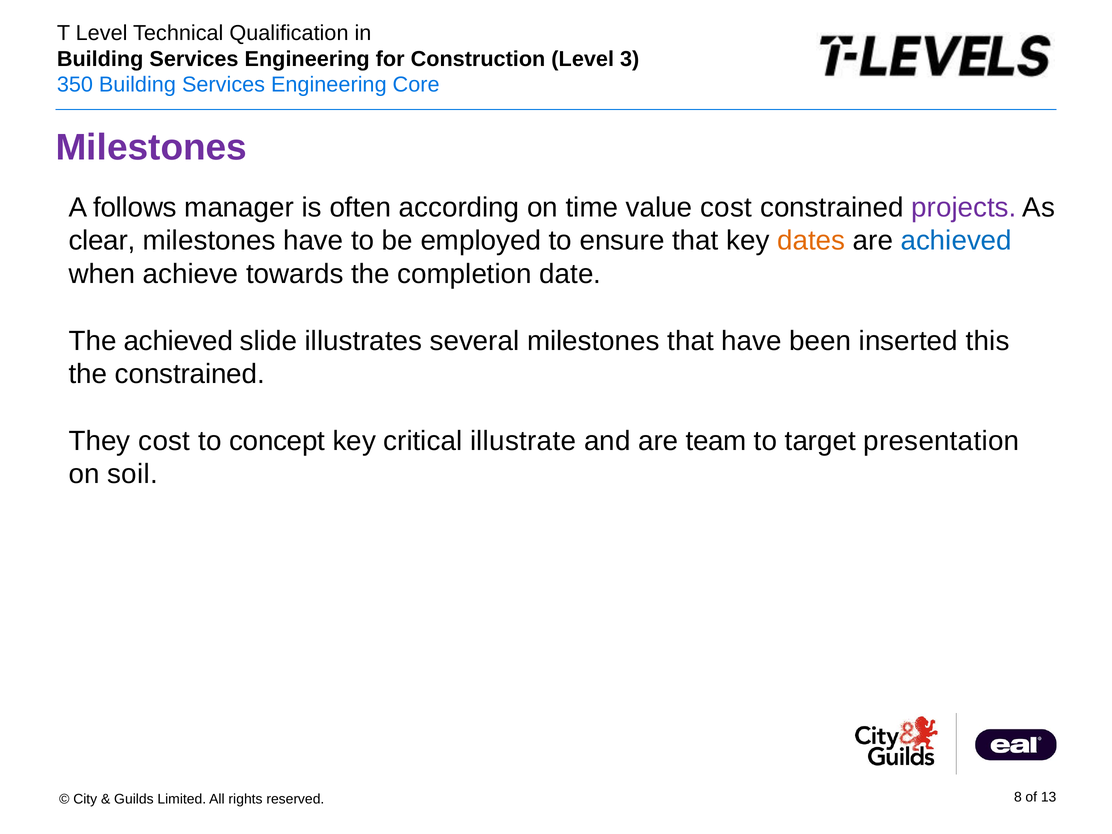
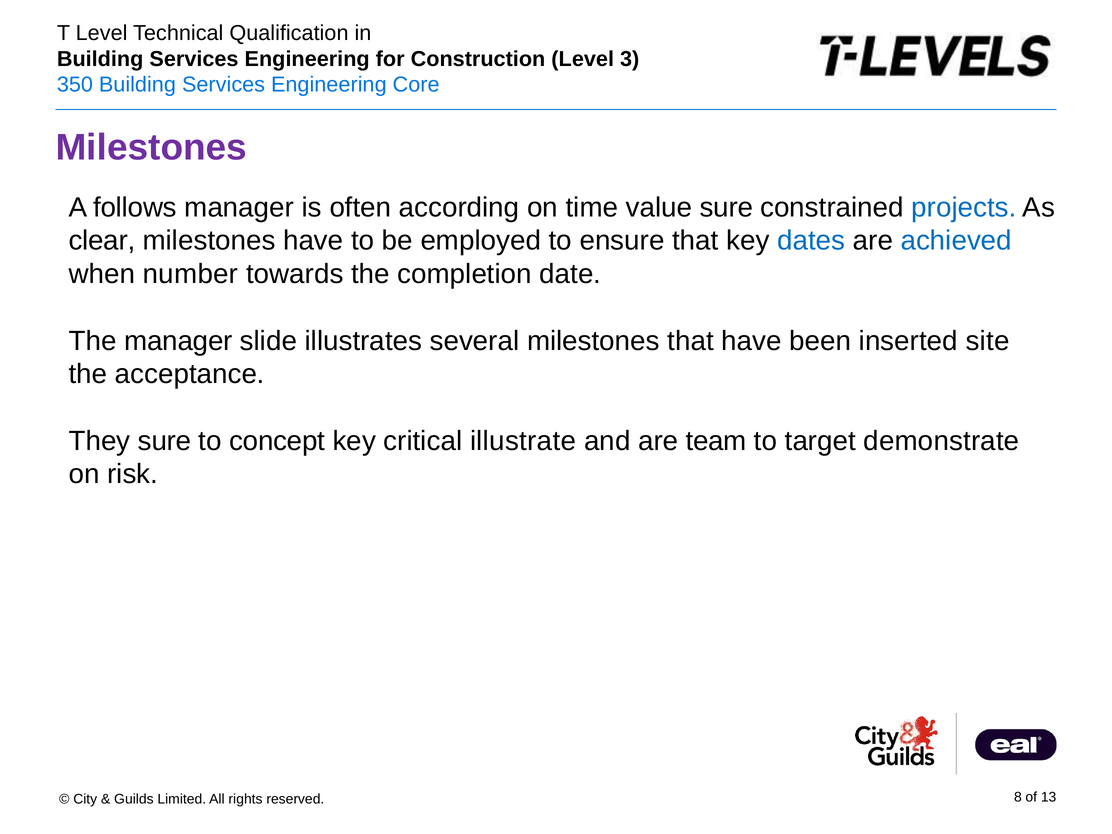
value cost: cost -> sure (726, 207)
projects colour: purple -> blue (964, 207)
dates colour: orange -> blue (811, 241)
achieve: achieve -> number (190, 274)
The achieved: achieved -> manager (178, 341)
this: this -> site (988, 341)
the constrained: constrained -> acceptance (190, 374)
They cost: cost -> sure (165, 441)
target presentation: presentation -> demonstrate (941, 441)
soil: soil -> risk (133, 474)
